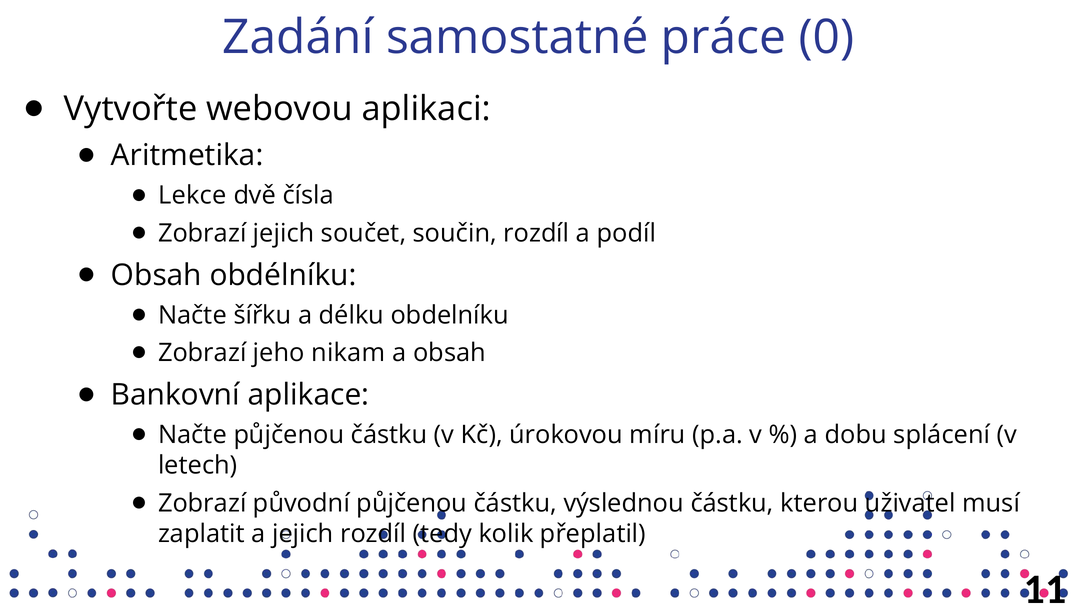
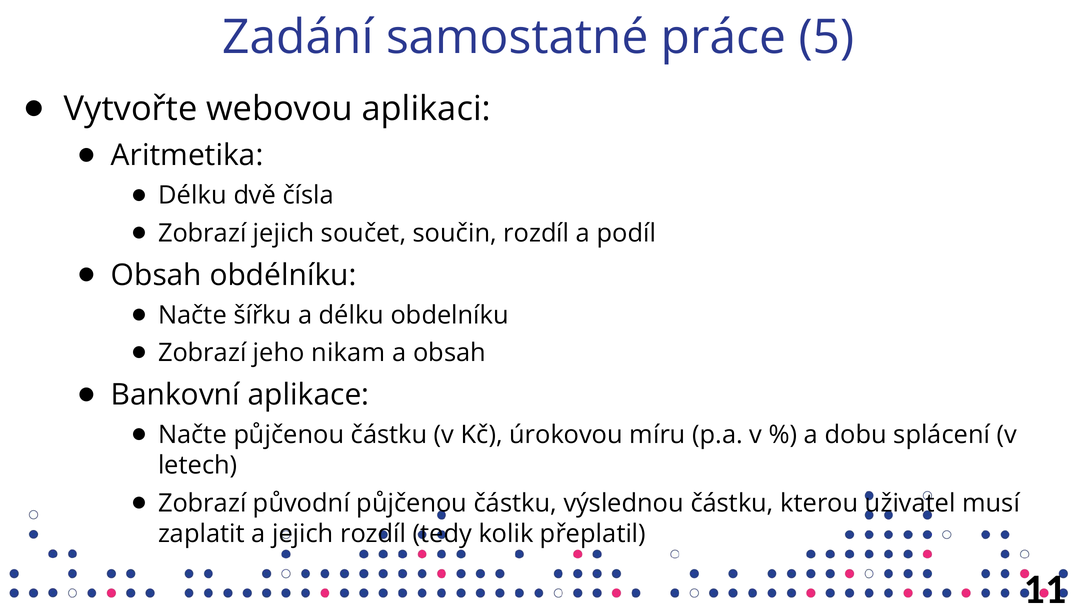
0: 0 -> 5 (826, 37)
Lekce: Lekce -> Délku (192, 195)
